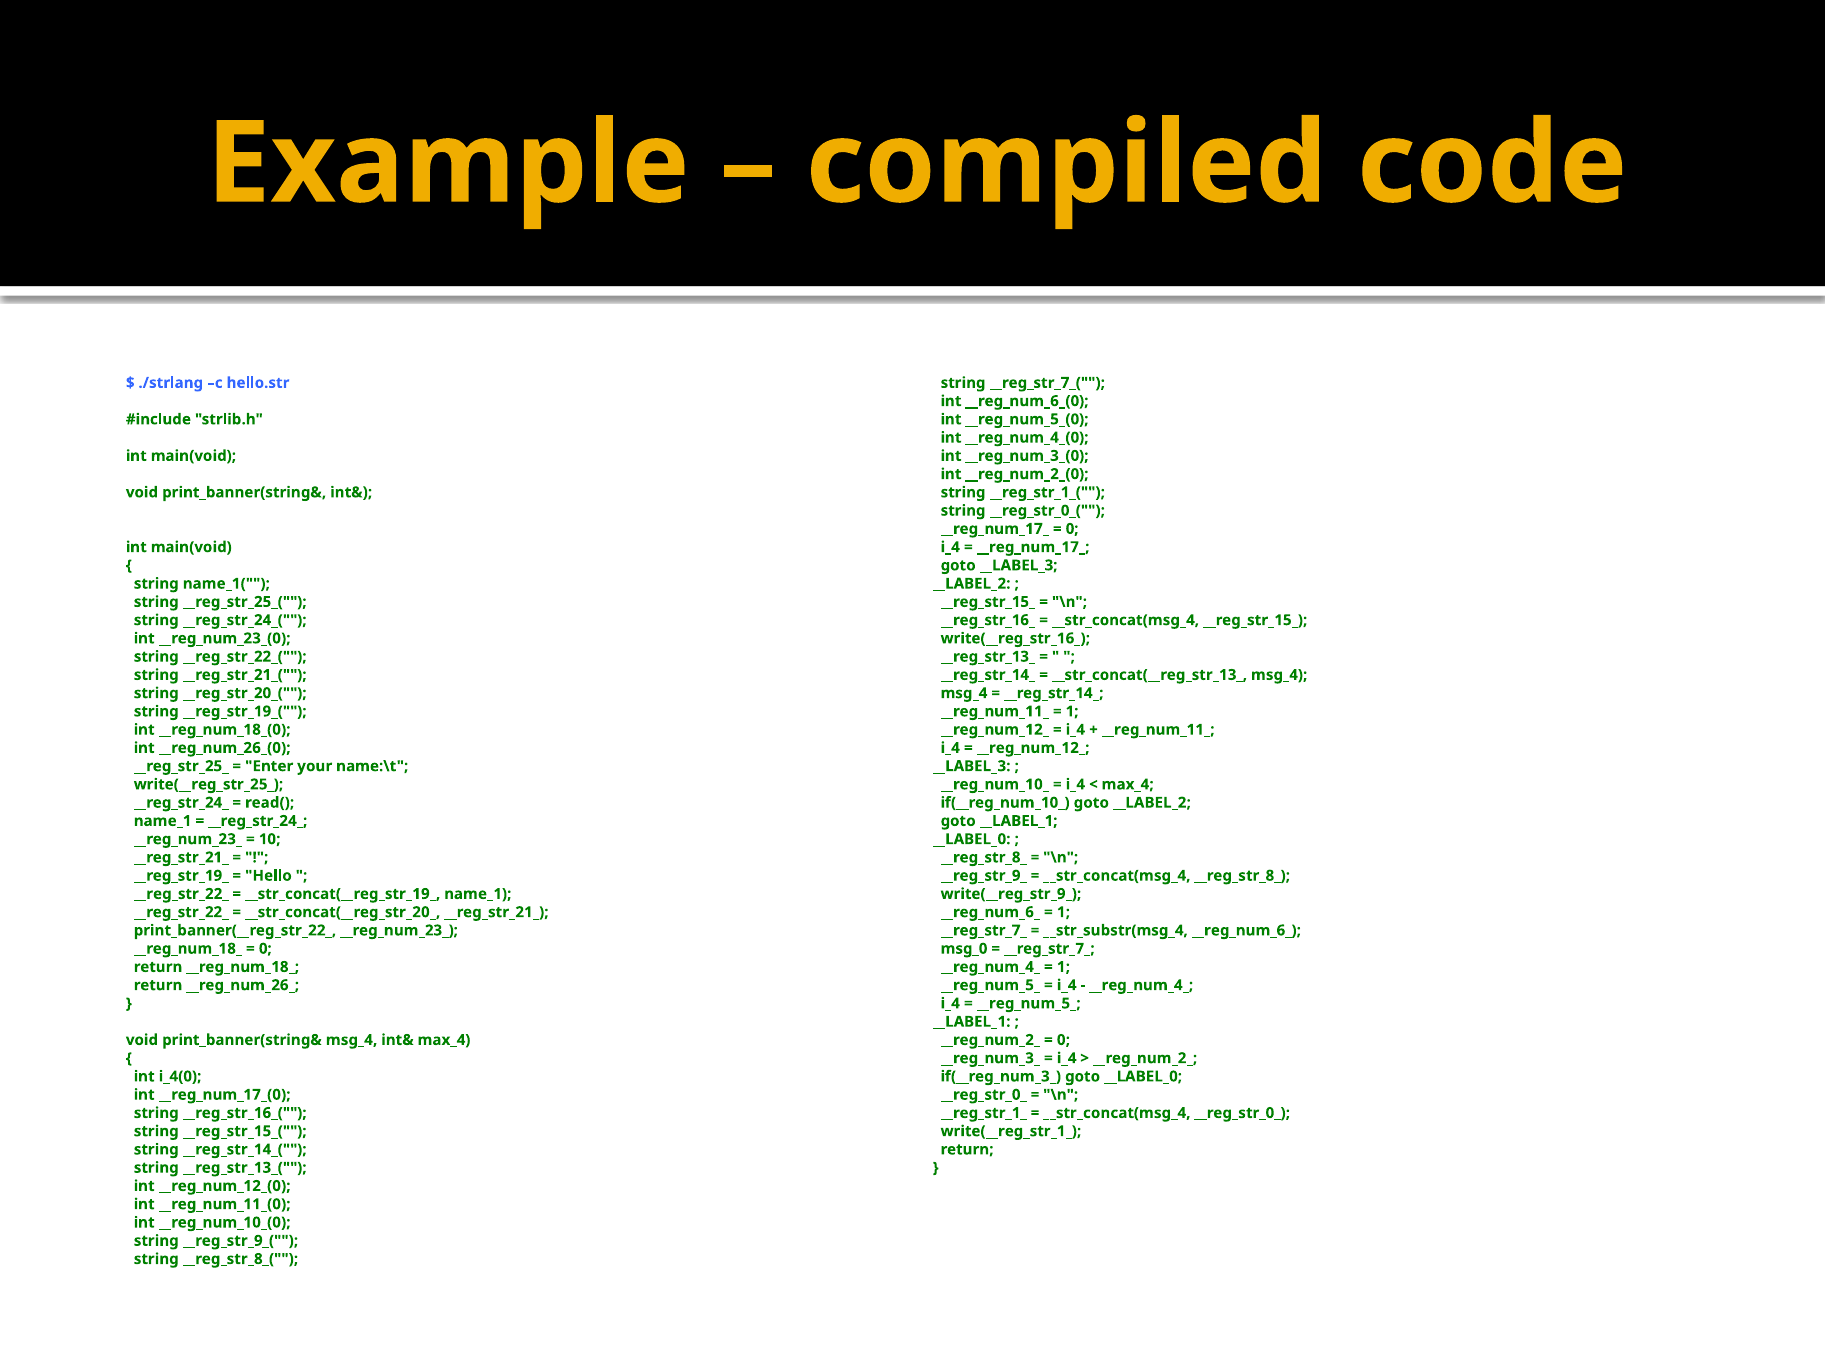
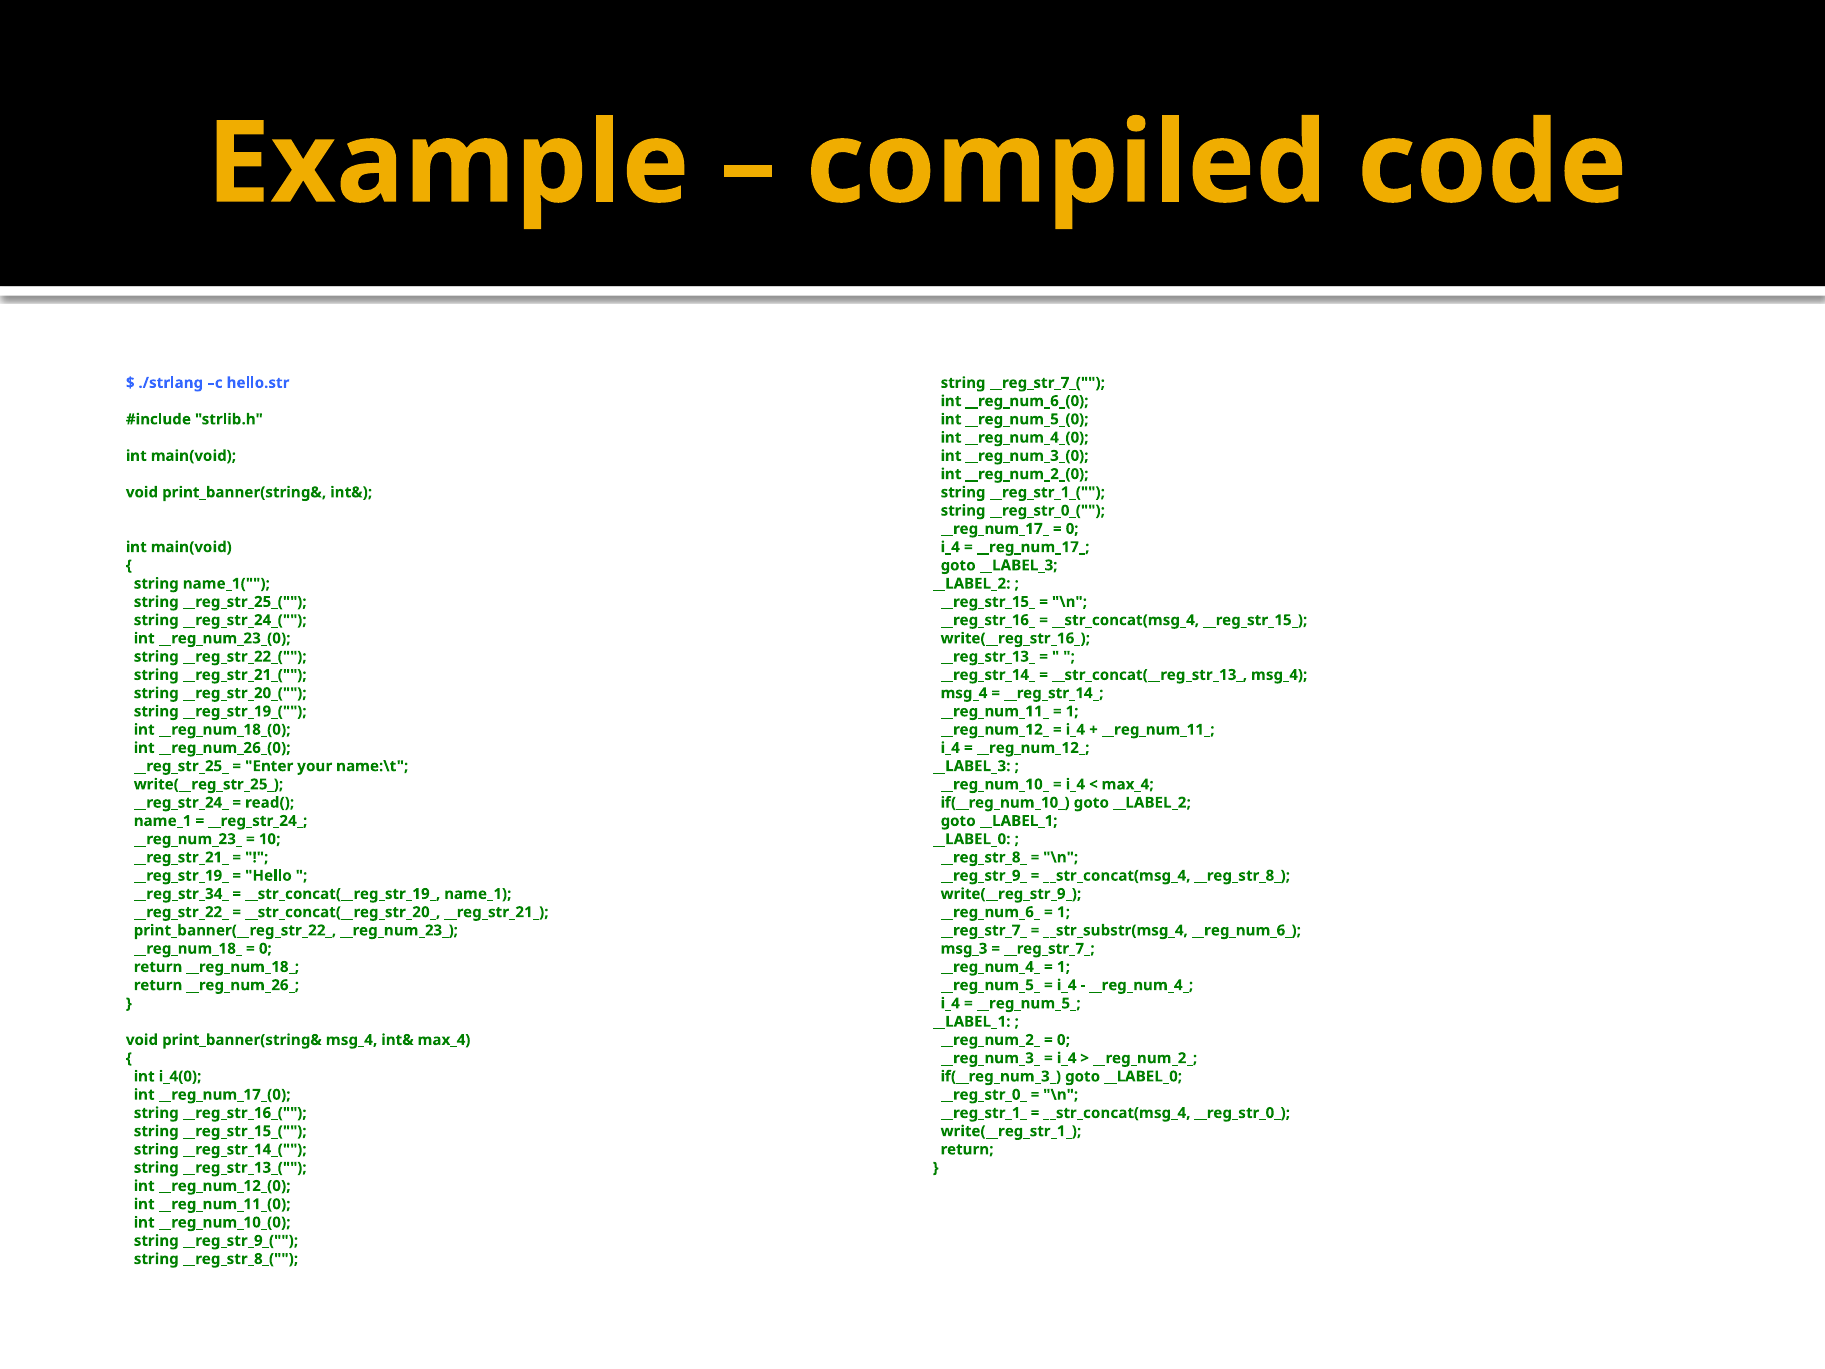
__reg_str_22_: __reg_str_22_ -> __reg_str_34_ (181, 894)
msg_0: msg_0 -> msg_3 (964, 949)
